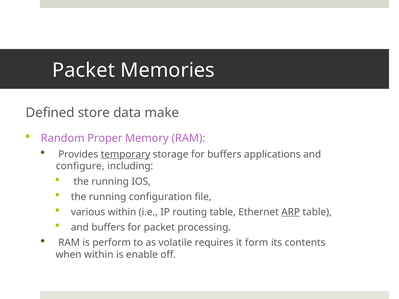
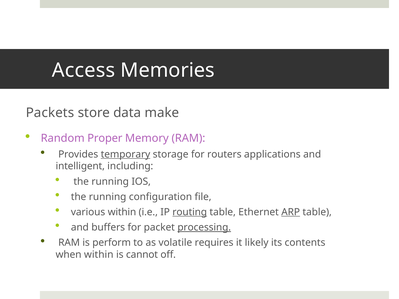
Packet: Packet -> Access (84, 70)
Defined: Defined -> Packets (50, 113)
for buffers: buffers -> routers (224, 154)
configure: configure -> intelligent (80, 166)
routing underline: none -> present (190, 212)
processing underline: none -> present (204, 228)
form: form -> likely (257, 243)
enable: enable -> cannot (142, 255)
